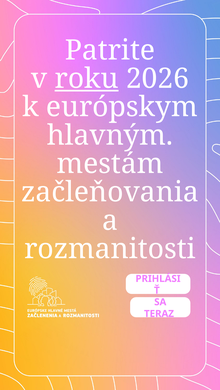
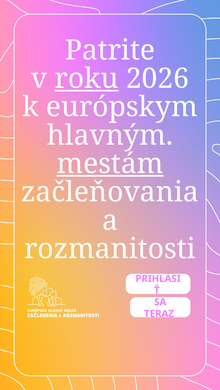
mestám underline: none -> present (110, 164)
